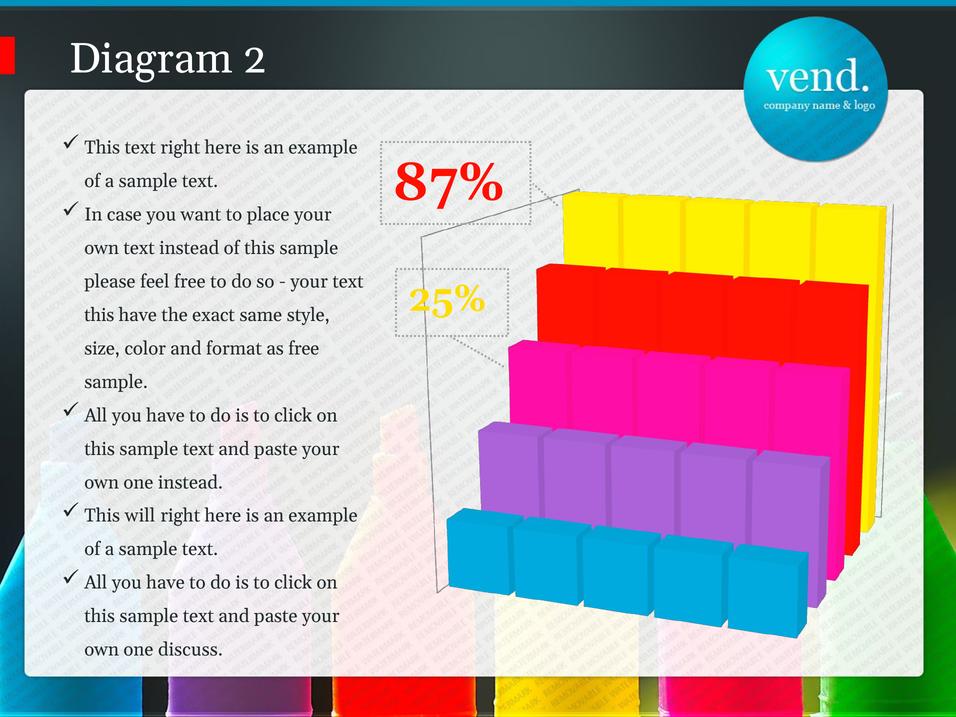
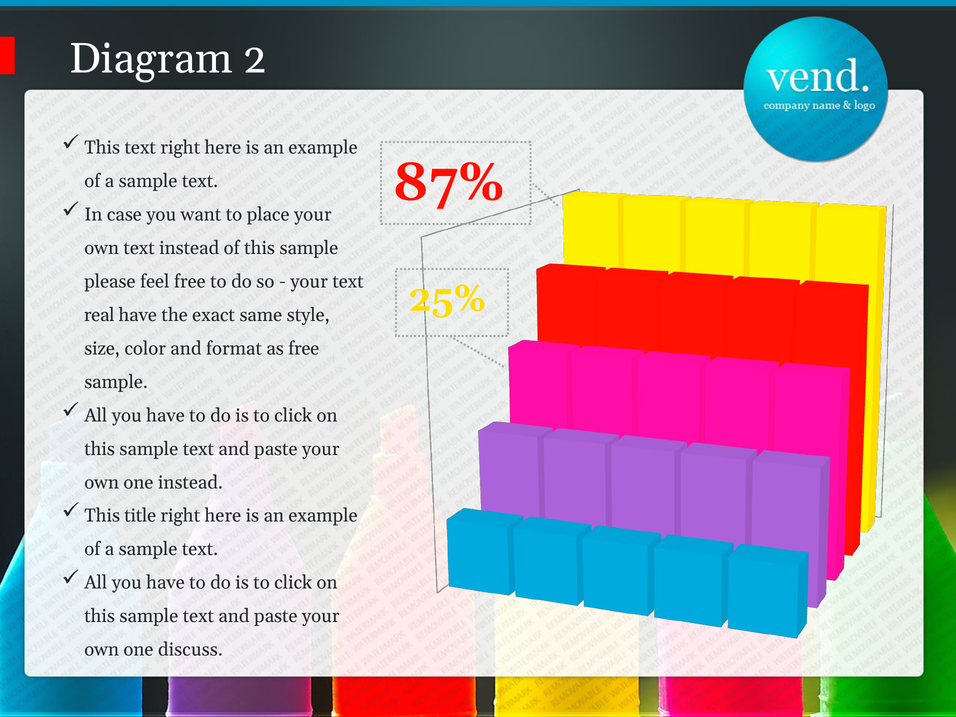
this: this -> real (99, 315)
will: will -> title (140, 516)
